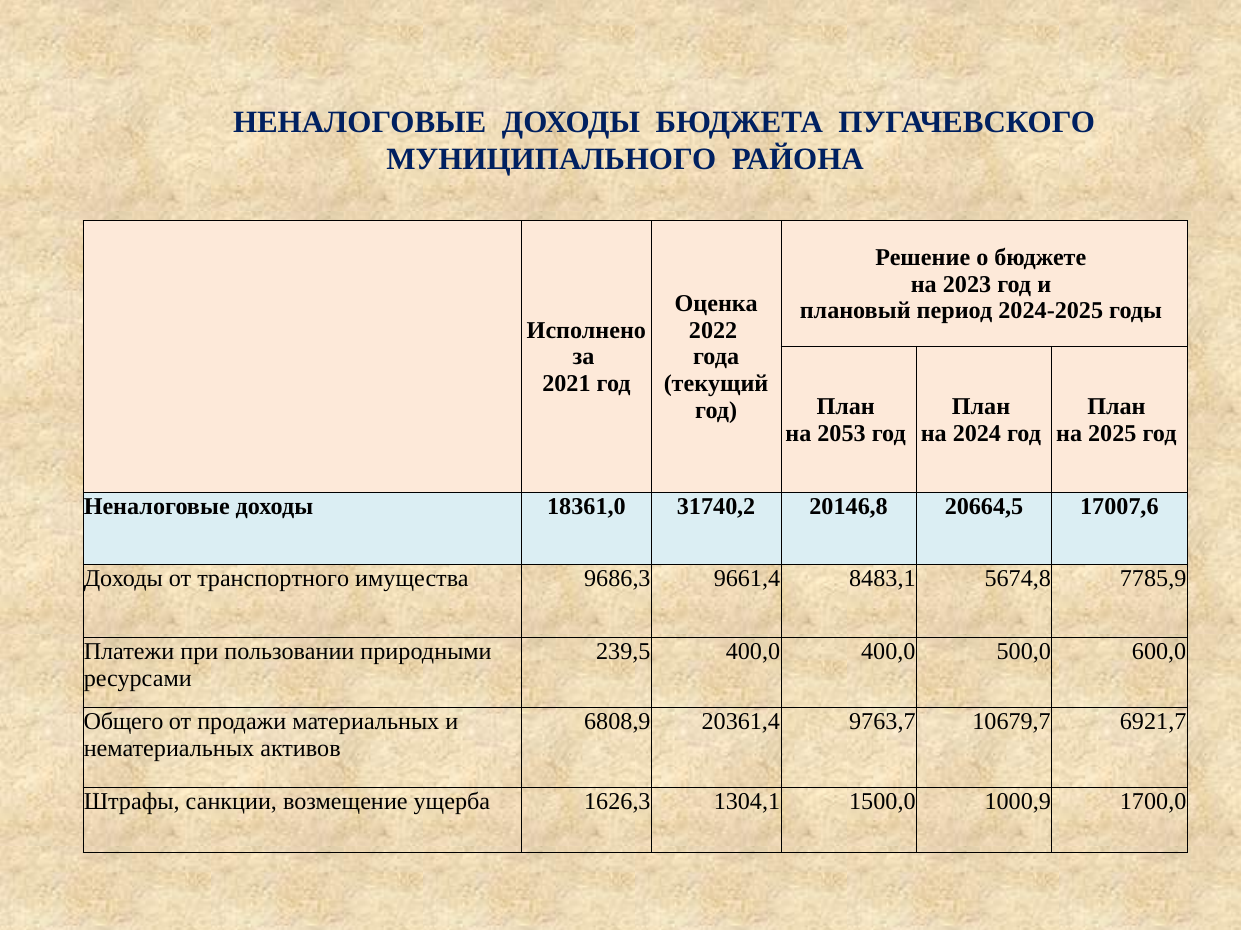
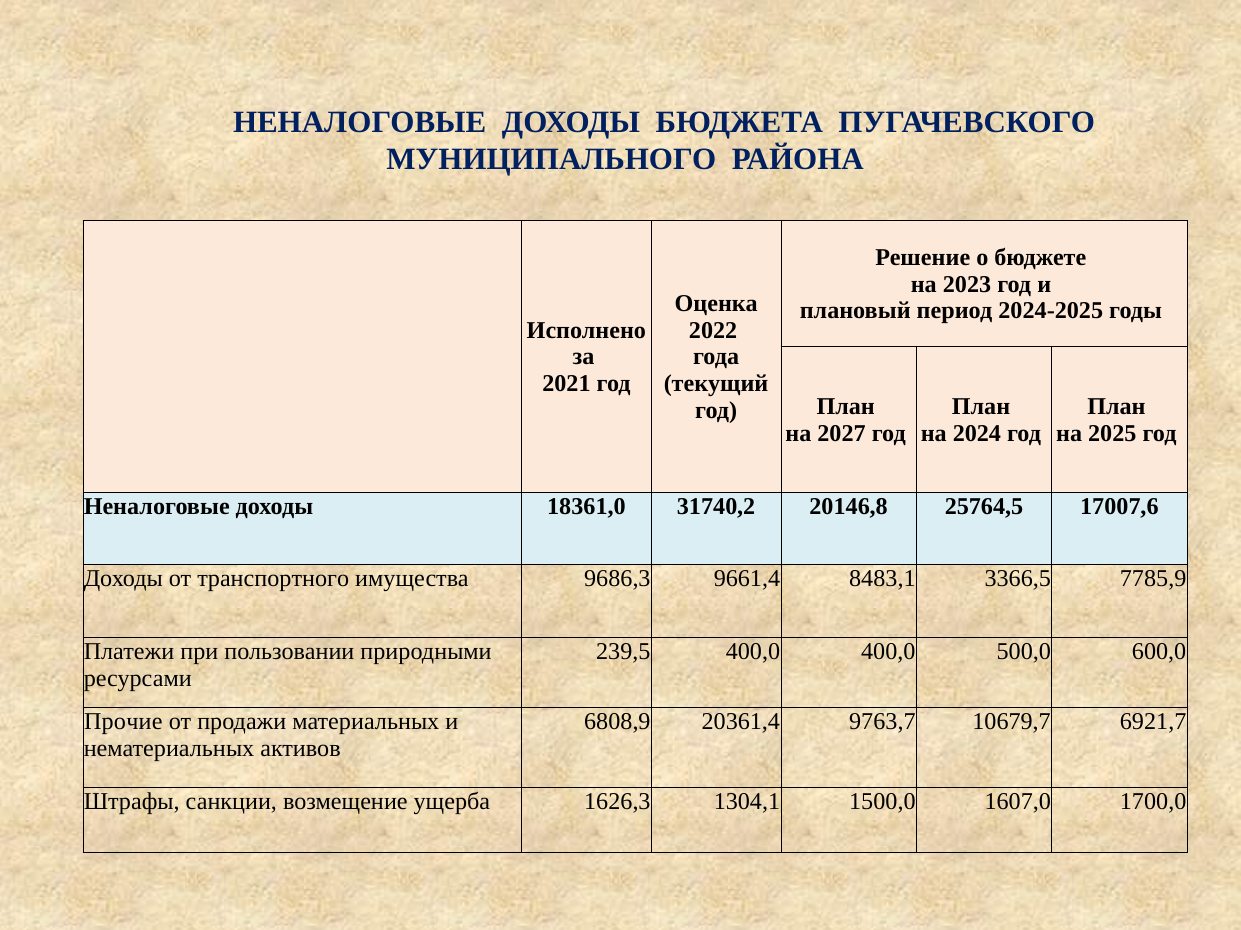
2053: 2053 -> 2027 (842, 433)
20664,5: 20664,5 -> 25764,5 (984, 507)
5674,8: 5674,8 -> 3366,5 (1018, 579)
Общего: Общего -> Прочие (123, 723)
1000,9: 1000,9 -> 1607,0 (1018, 803)
